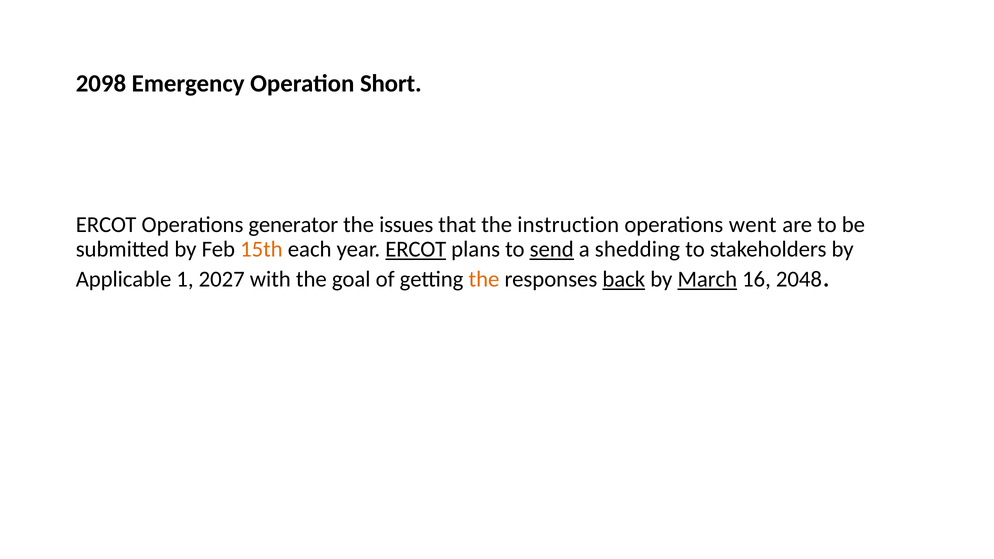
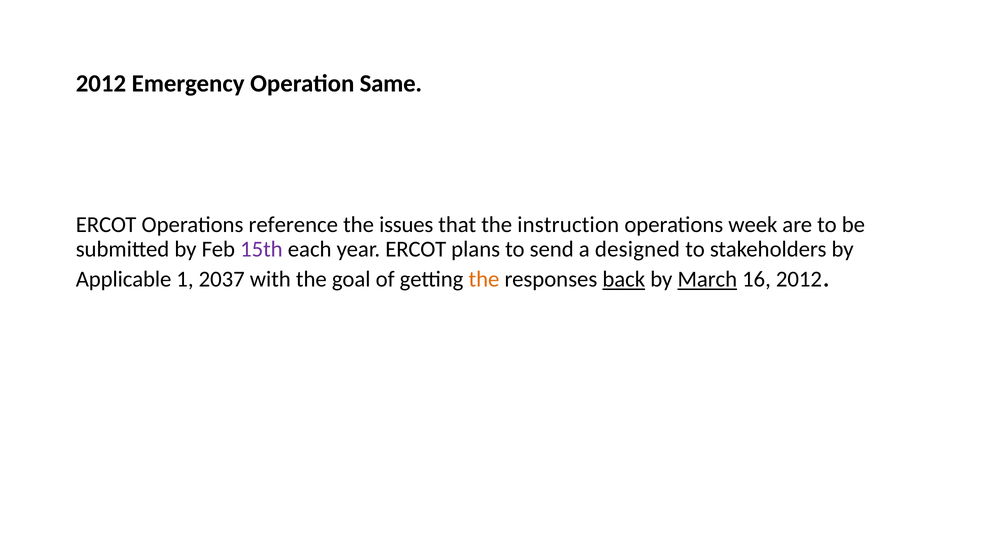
2098: 2098 -> 2012 (101, 84)
Short: Short -> Same (391, 84)
generator: generator -> reference (293, 225)
went: went -> week (753, 225)
15th colour: orange -> purple (261, 249)
ERCOT underline: present -> none (416, 249)
send underline: present -> none (552, 249)
shedding: shedding -> designed (637, 249)
2027: 2027 -> 2037 (222, 279)
16 2048: 2048 -> 2012 (799, 279)
